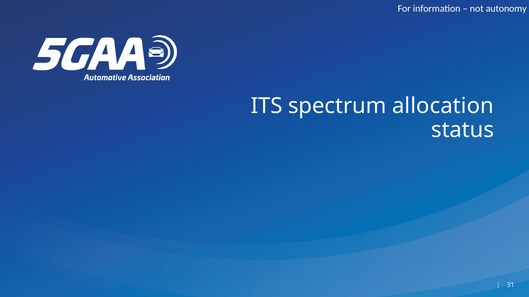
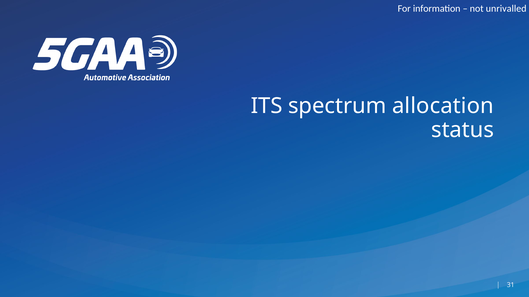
autonomy: autonomy -> unrivalled (506, 9)
